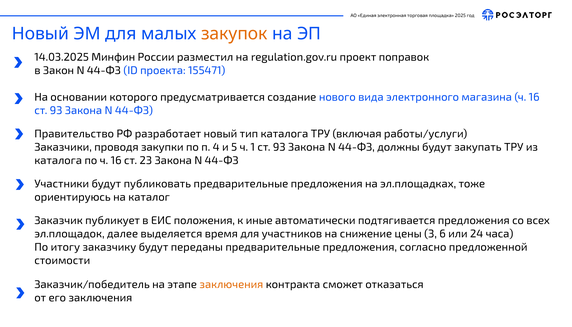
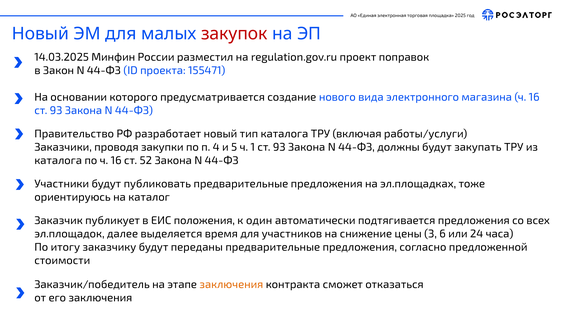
закупок colour: orange -> red (234, 34)
23: 23 -> 52 (146, 161)
иные: иные -> один (259, 221)
